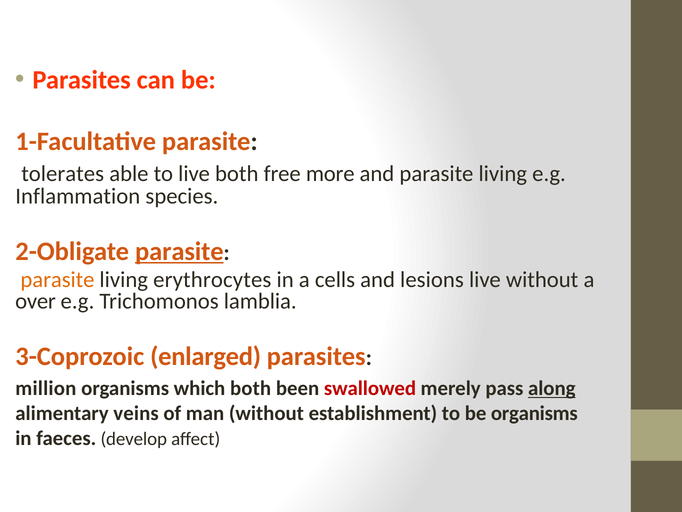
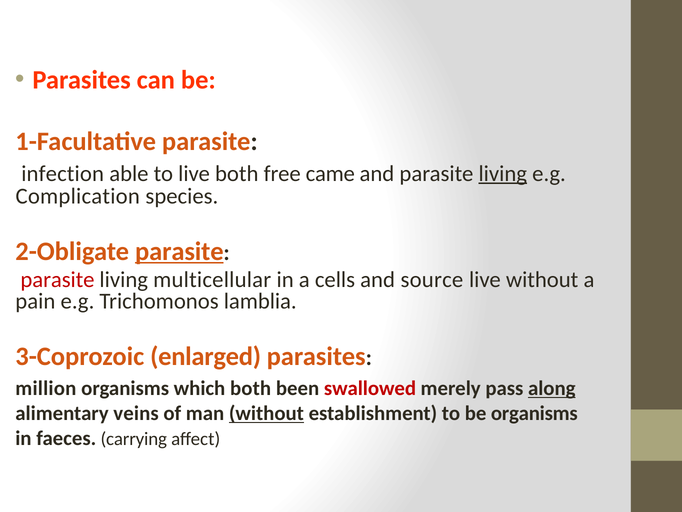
tolerates: tolerates -> infection (63, 173)
more: more -> came (330, 173)
living underline: none -> present (503, 173)
Inflammation: Inflammation -> Complication (78, 196)
parasite colour: orange -> red (58, 279)
erythrocytes: erythrocytes -> multicellular (212, 279)
lesions: lesions -> source (432, 279)
over: over -> pain (35, 301)
without underline: none -> present (266, 413)
develop: develop -> carrying (134, 439)
